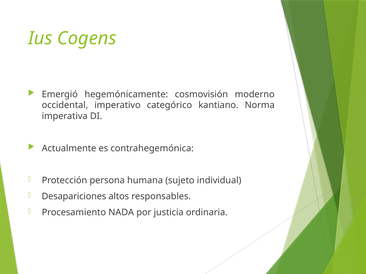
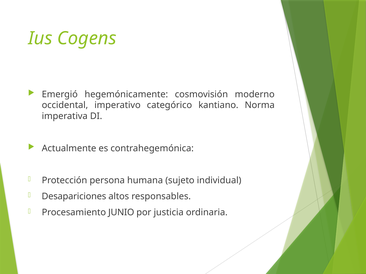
NADA: NADA -> JUNIO (121, 213)
